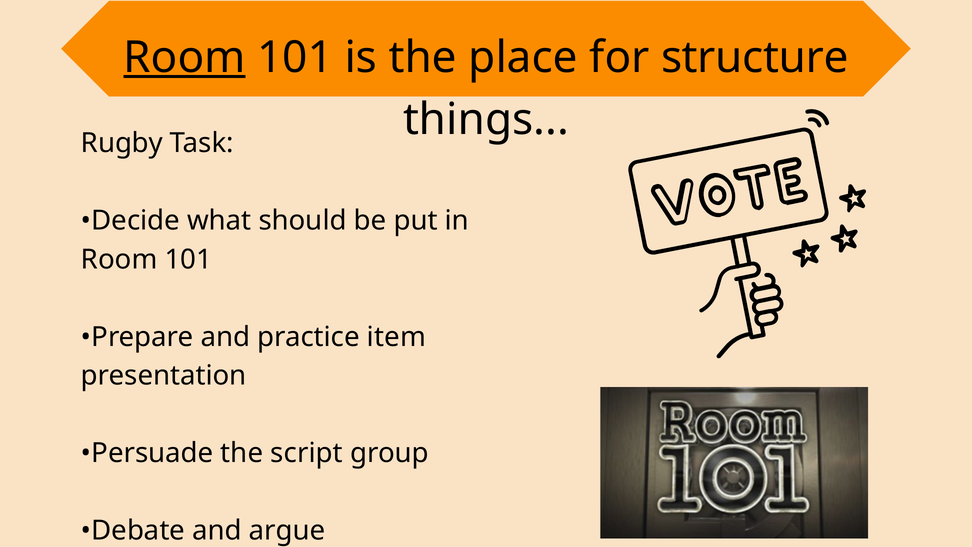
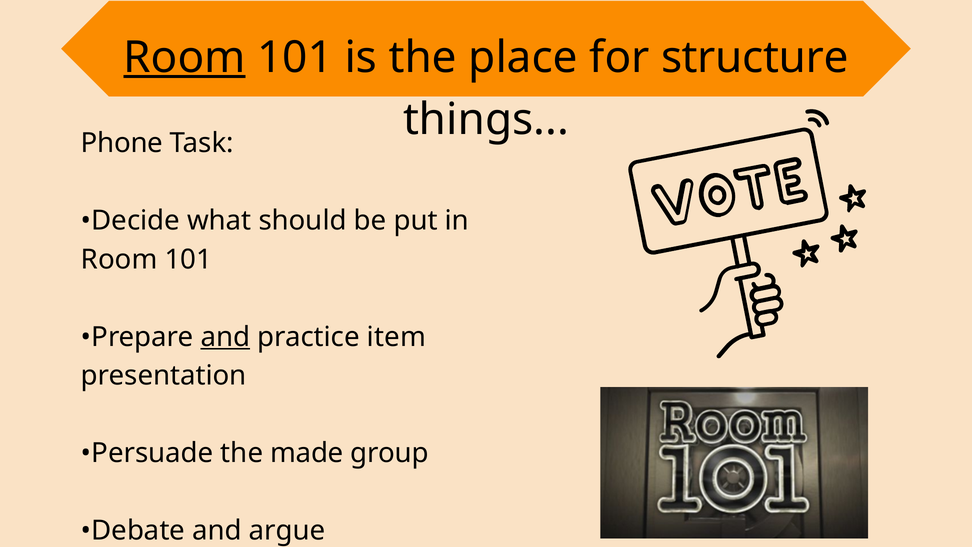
Rugby: Rugby -> Phone (122, 143)
and underline: none -> present (225, 337)
script: script -> made (307, 453)
